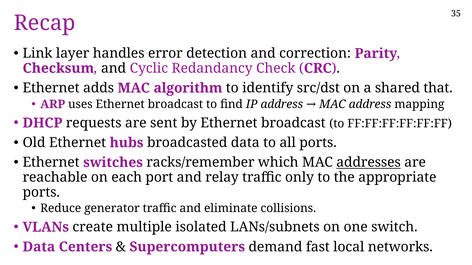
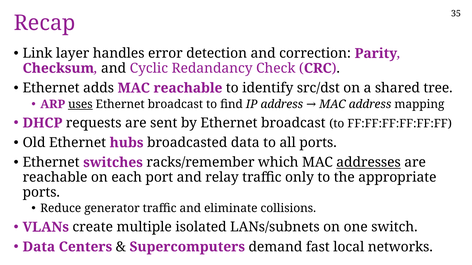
MAC algorithm: algorithm -> reachable (188, 88)
that: that -> tree (438, 88)
uses underline: none -> present (80, 104)
